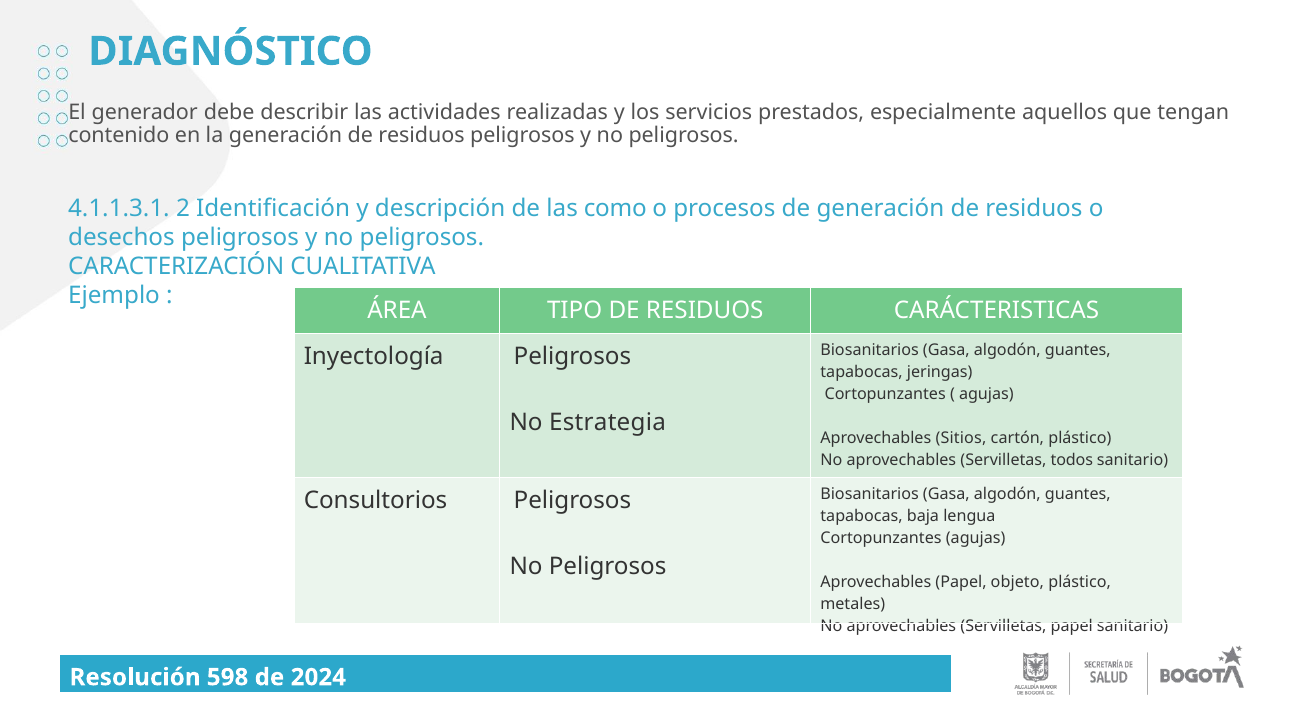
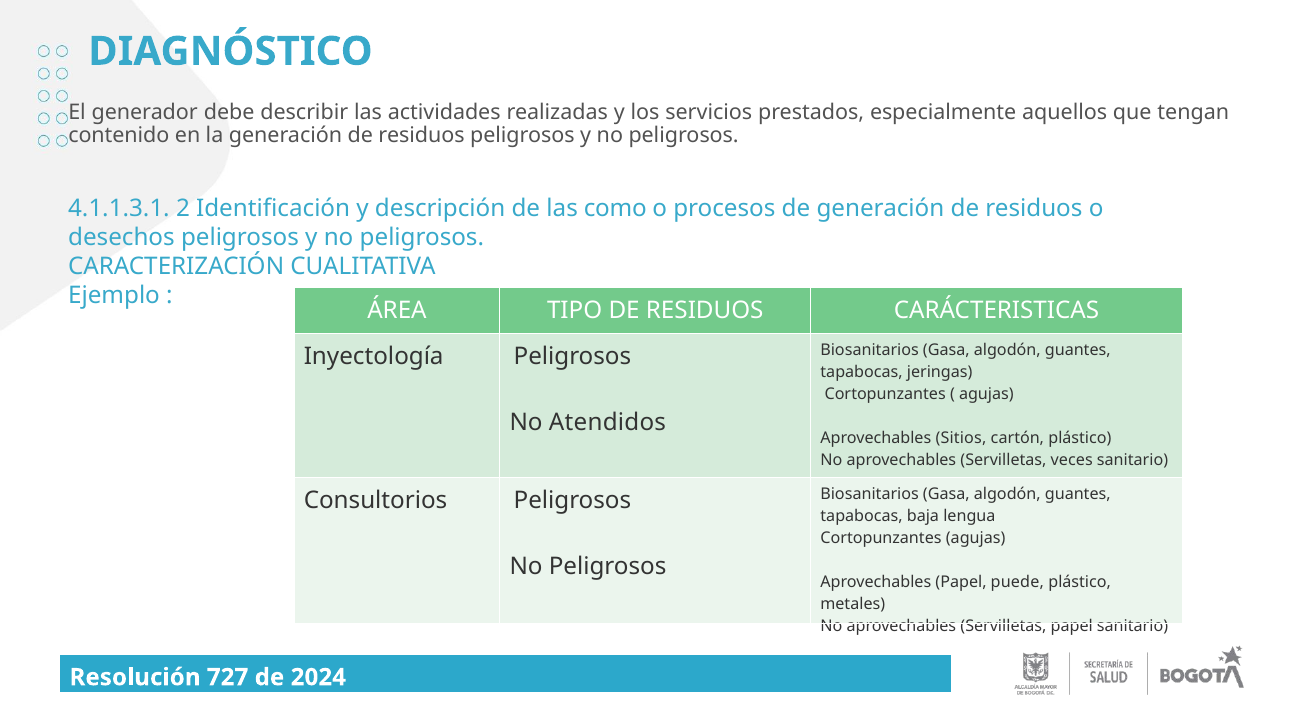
Estrategia: Estrategia -> Atendidos (607, 422)
todos: todos -> veces (1072, 460)
objeto: objeto -> puede (1017, 582)
598: 598 -> 727 (228, 677)
